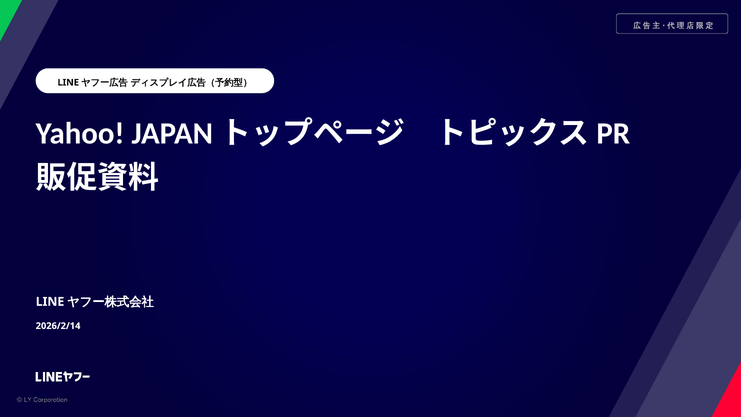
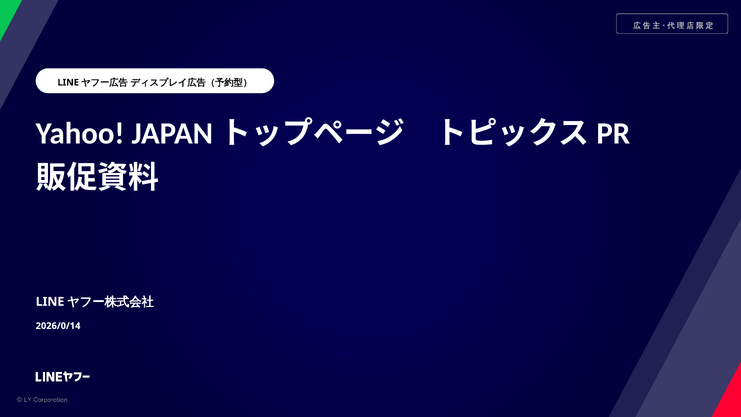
2026/2/14: 2026/2/14 -> 2026/0/14 (58, 326)
